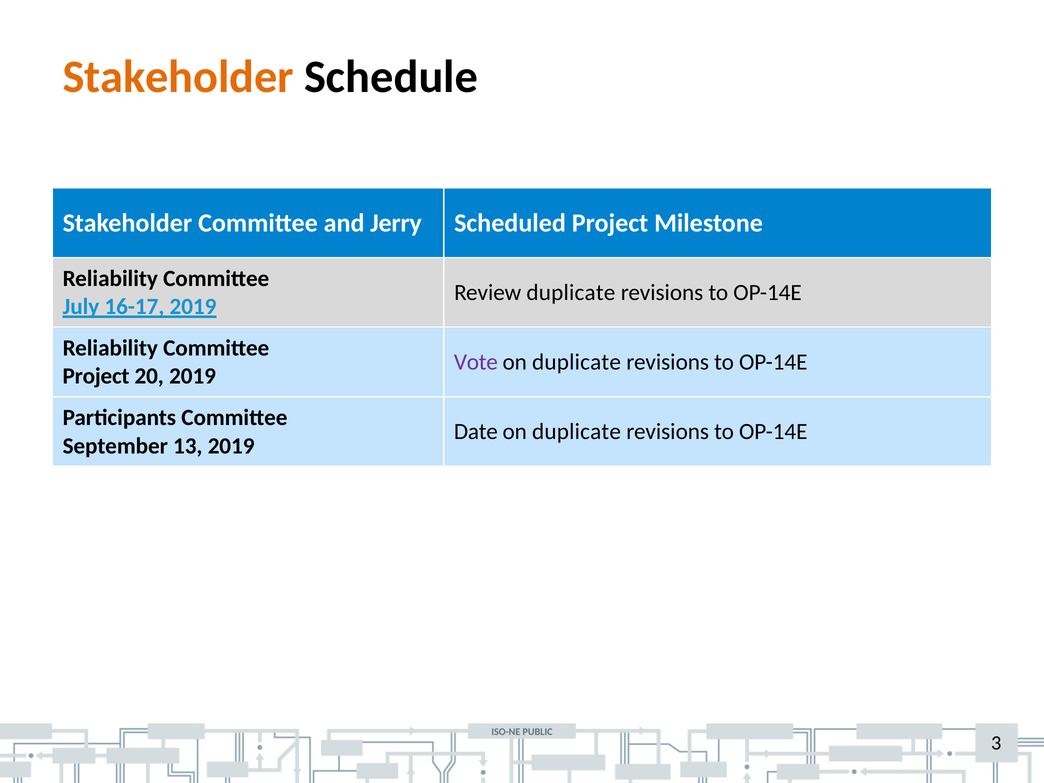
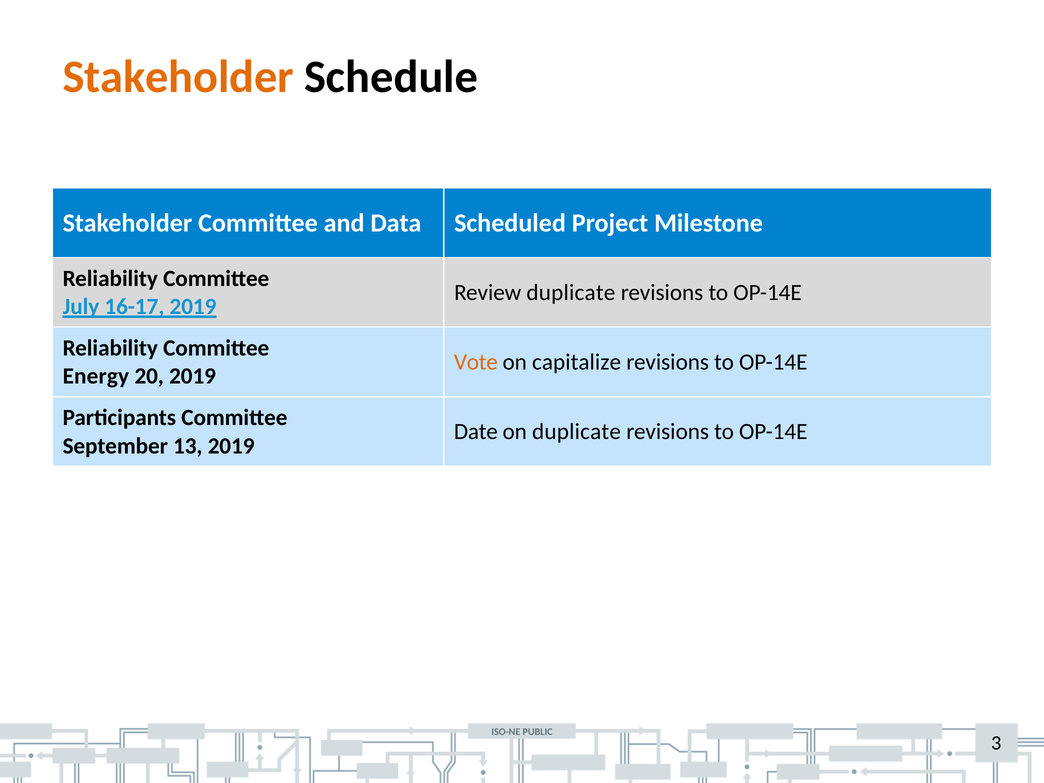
Jerry: Jerry -> Data (396, 223)
Vote colour: purple -> orange (476, 362)
duplicate: duplicate -> capitalize (577, 362)
Project: Project -> Energy (96, 376)
